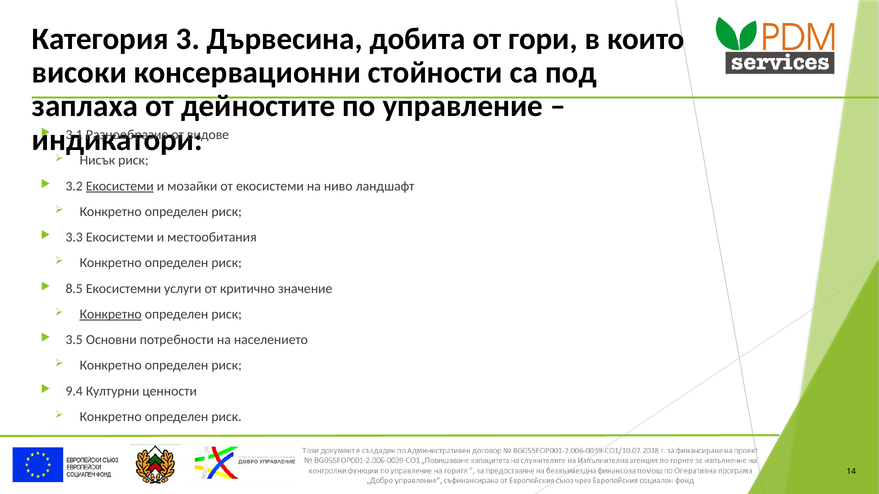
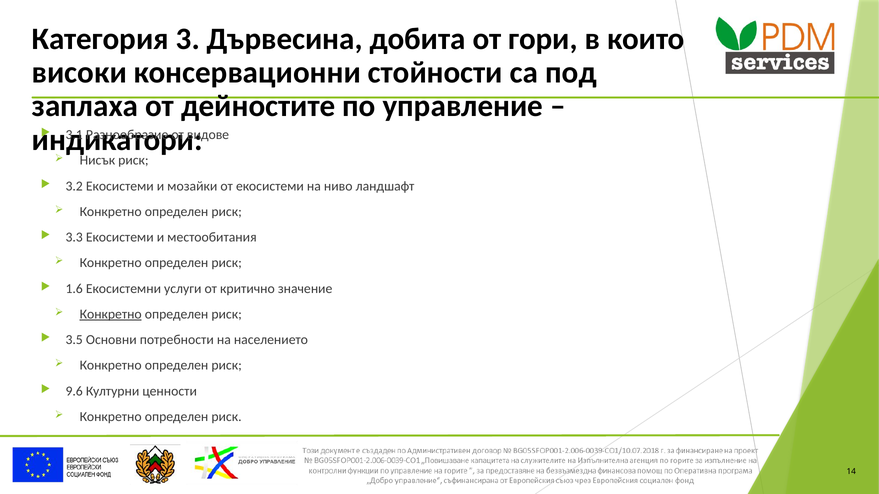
Екосистеми underline: present -> none (120, 186)
8.5: 8.5 -> 1.6 (74, 289)
9.4: 9.4 -> 9.6 (74, 391)
